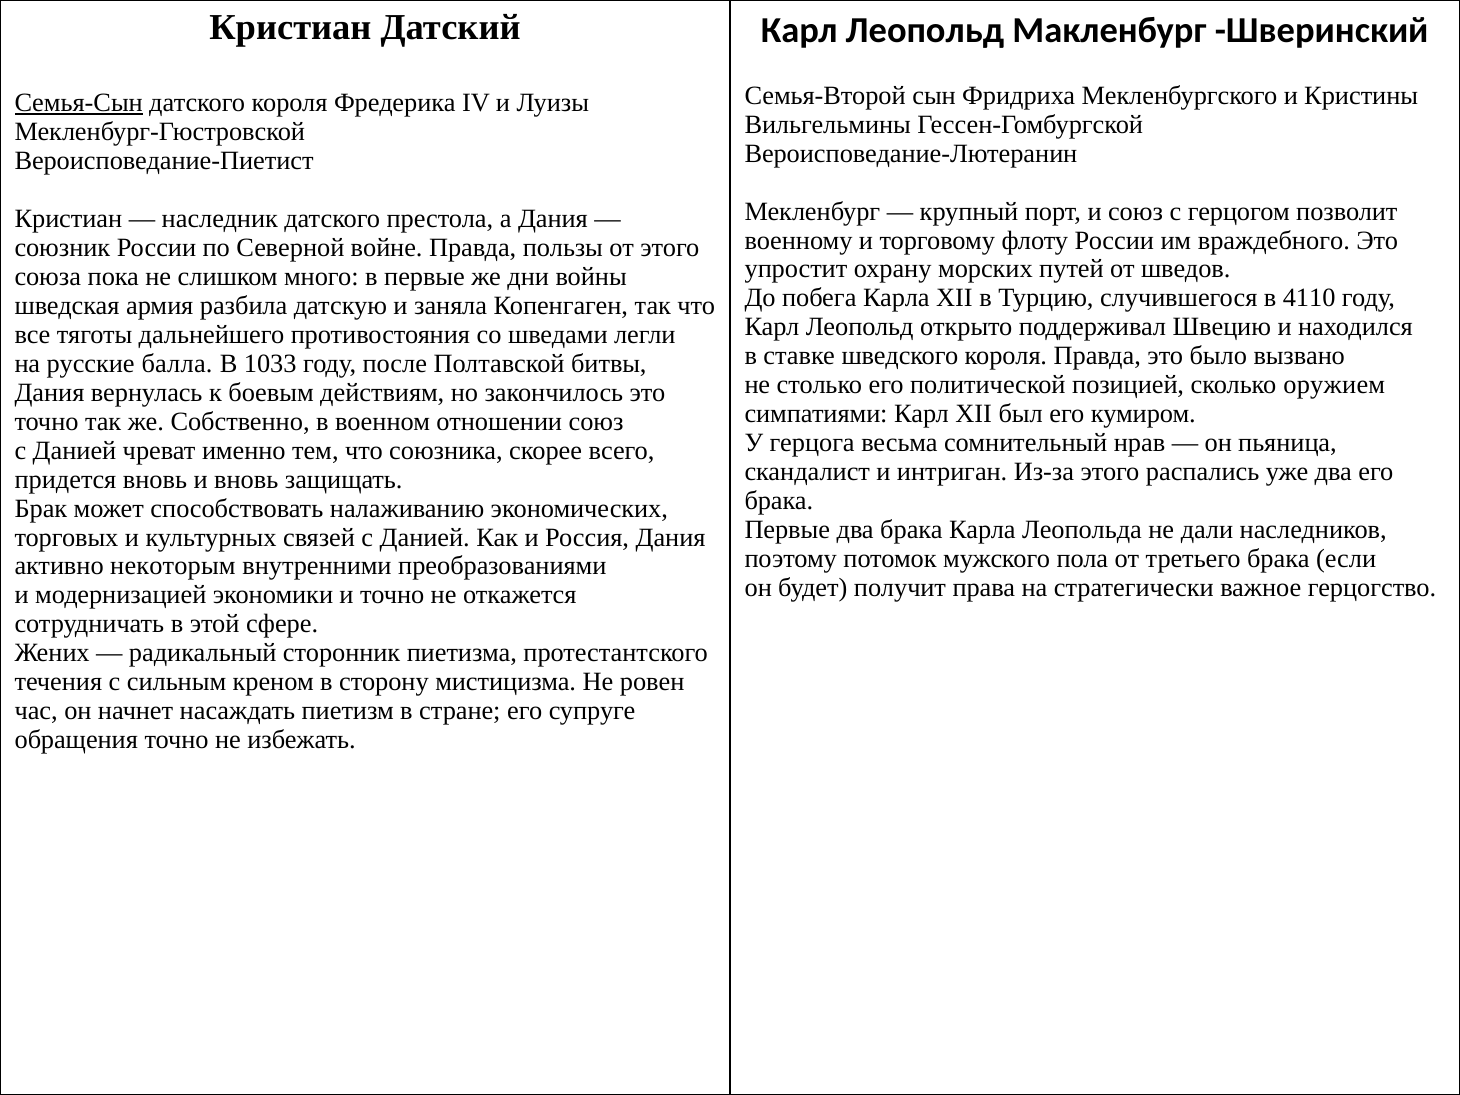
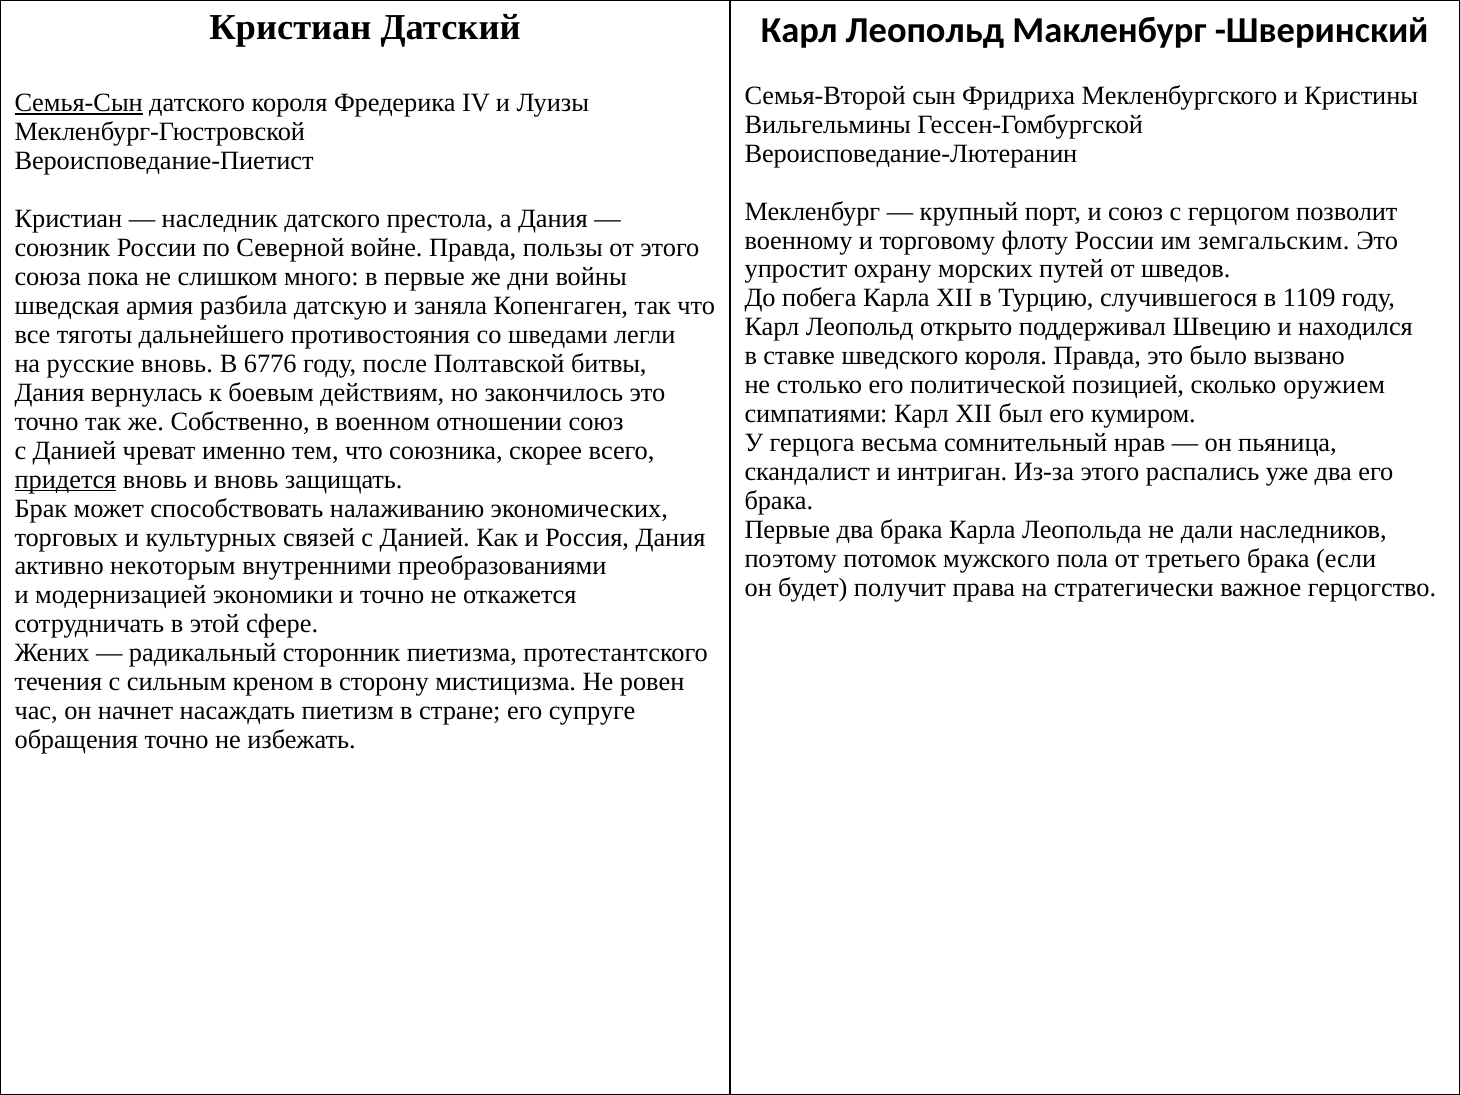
враждебного: враждебного -> земгальским (1274, 240)
4110: 4110 -> 1109 (1309, 298)
русские балла: балла -> вновь (177, 363)
1033: 1033 -> 6776 (270, 363)
придется underline: none -> present (65, 479)
